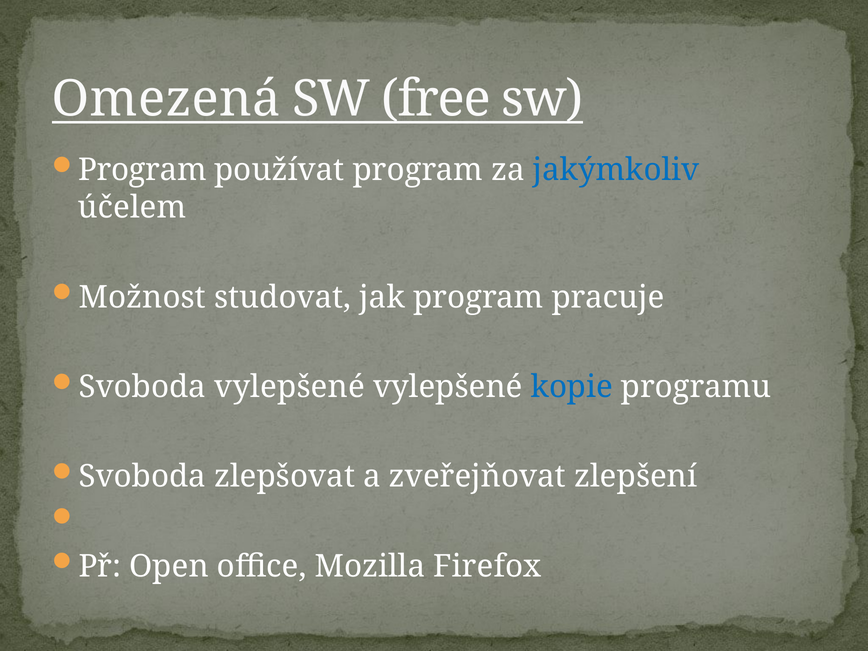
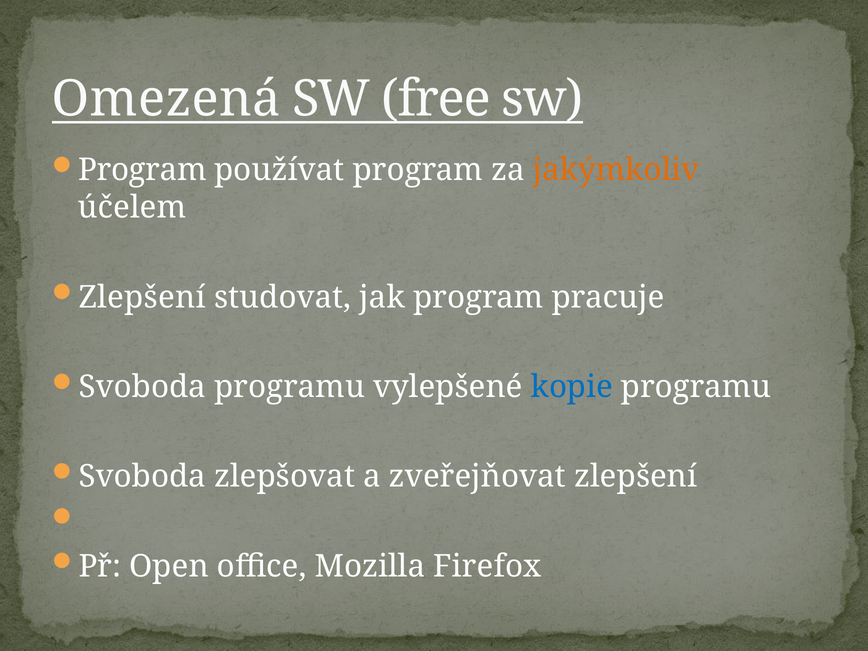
jakýmkoliv colour: blue -> orange (616, 170)
Možnost: Možnost -> Zlepšení (142, 297)
Svoboda vylepšené: vylepšené -> programu (290, 387)
